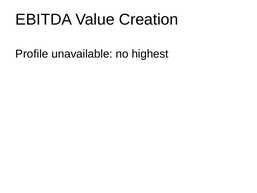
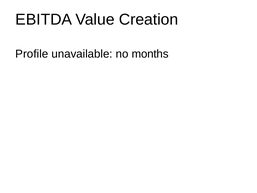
highest: highest -> months (150, 54)
